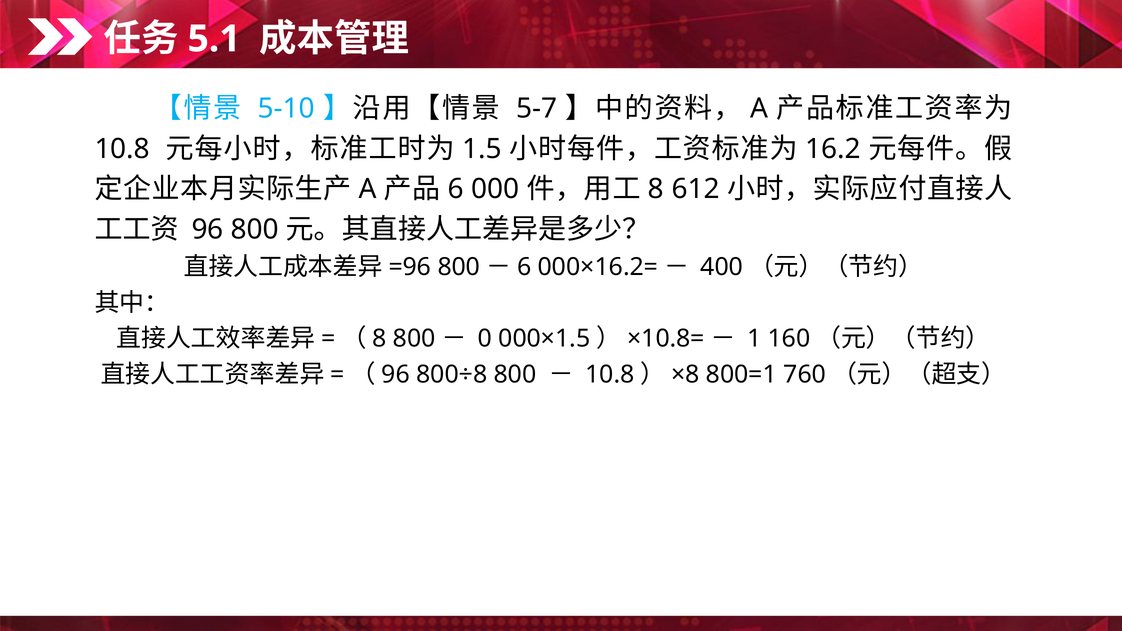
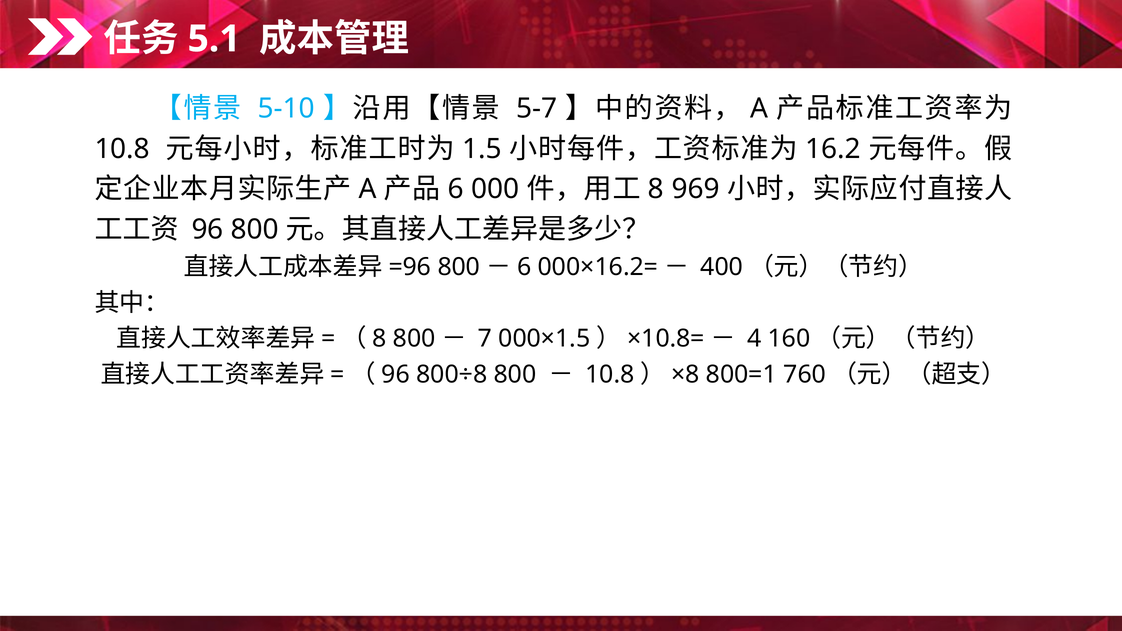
612: 612 -> 969 (696, 189)
0: 0 -> 7 (485, 339)
1: 1 -> 4 (754, 339)
